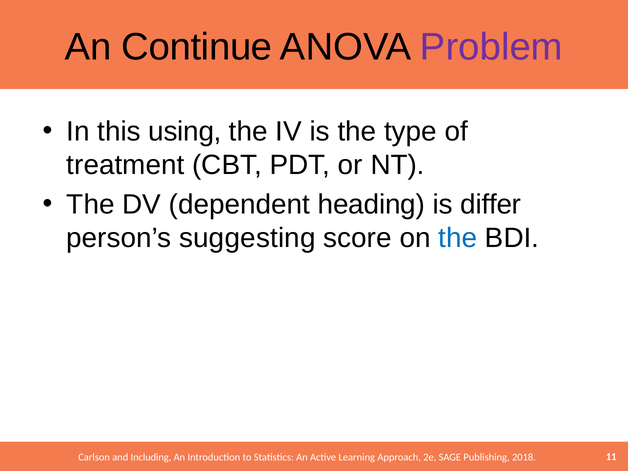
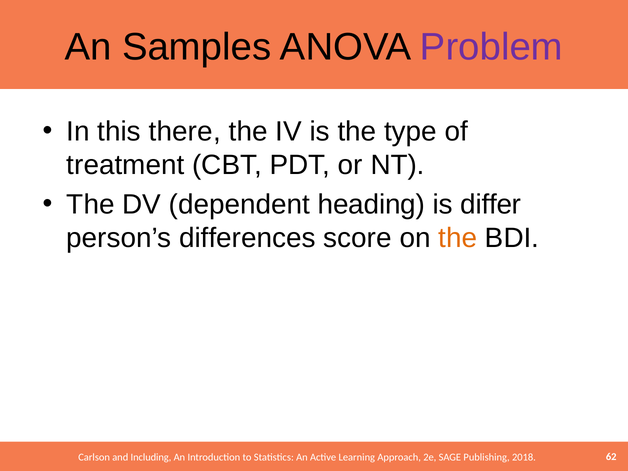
Continue: Continue -> Samples (197, 47)
using: using -> there (185, 132)
suggesting: suggesting -> differences (247, 238)
the colour: blue -> orange (458, 238)
11: 11 -> 62 (611, 457)
